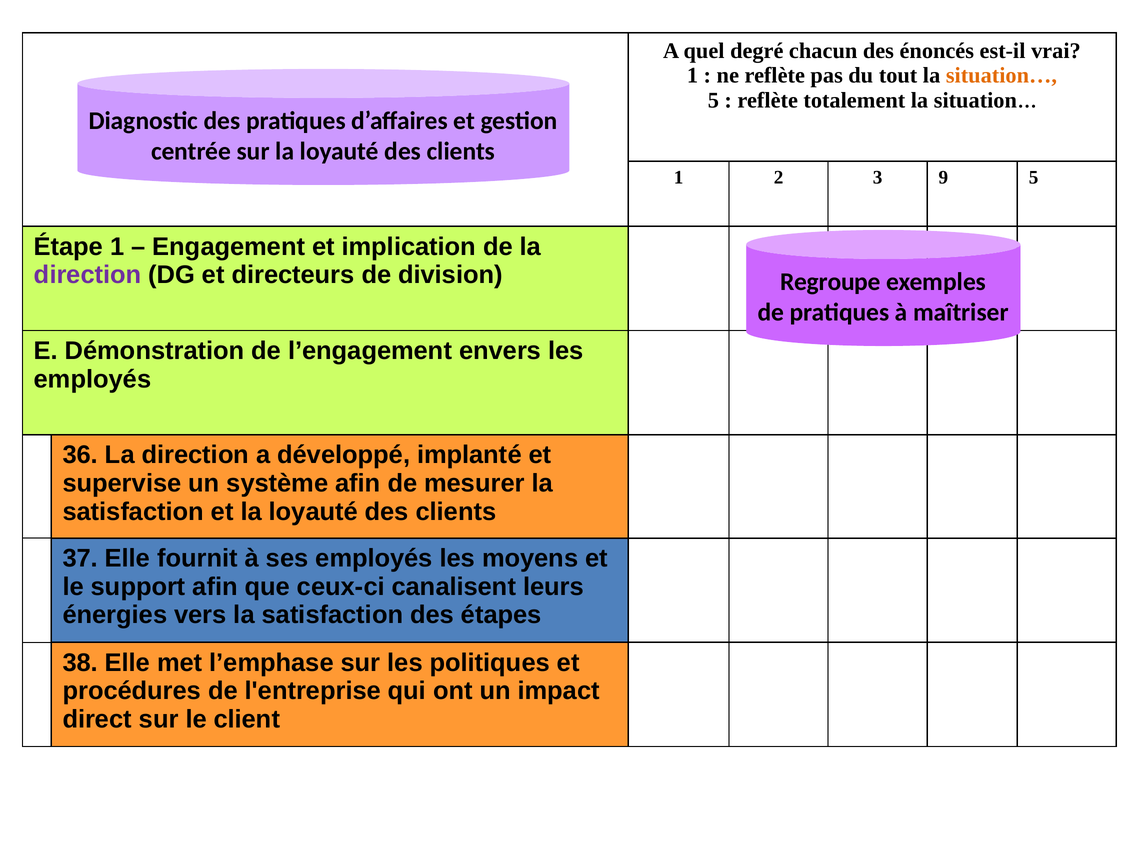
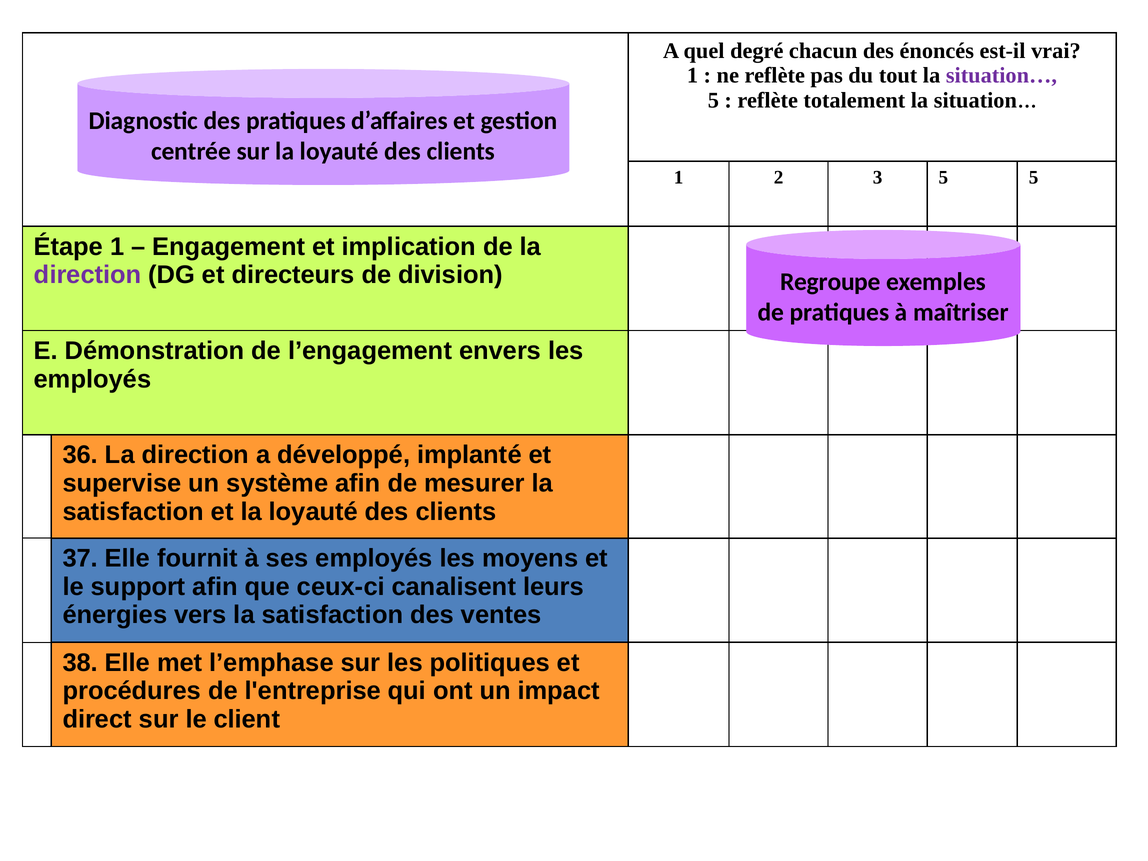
situation… colour: orange -> purple (1001, 76)
3 9: 9 -> 5 (943, 178)
étapes: étapes -> ventes (501, 615)
